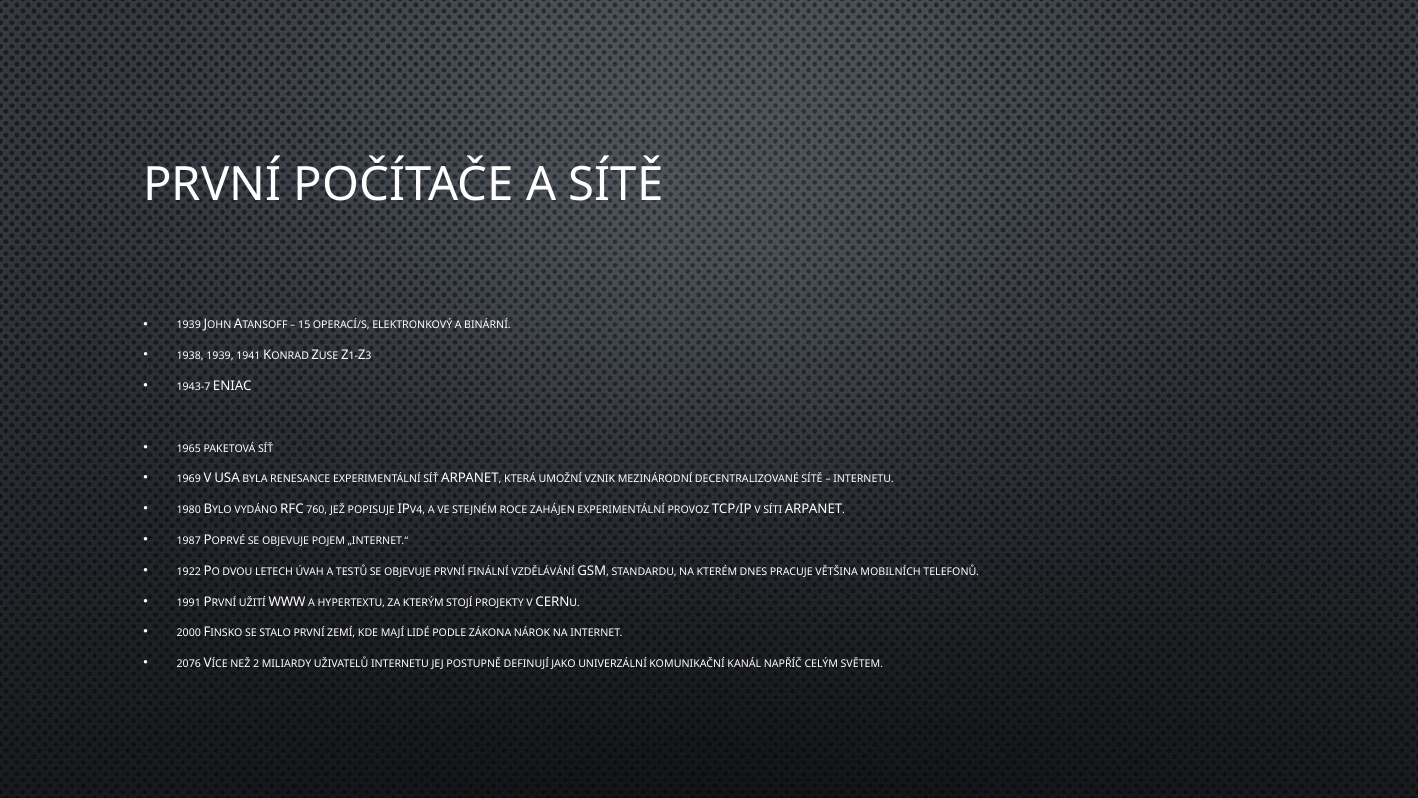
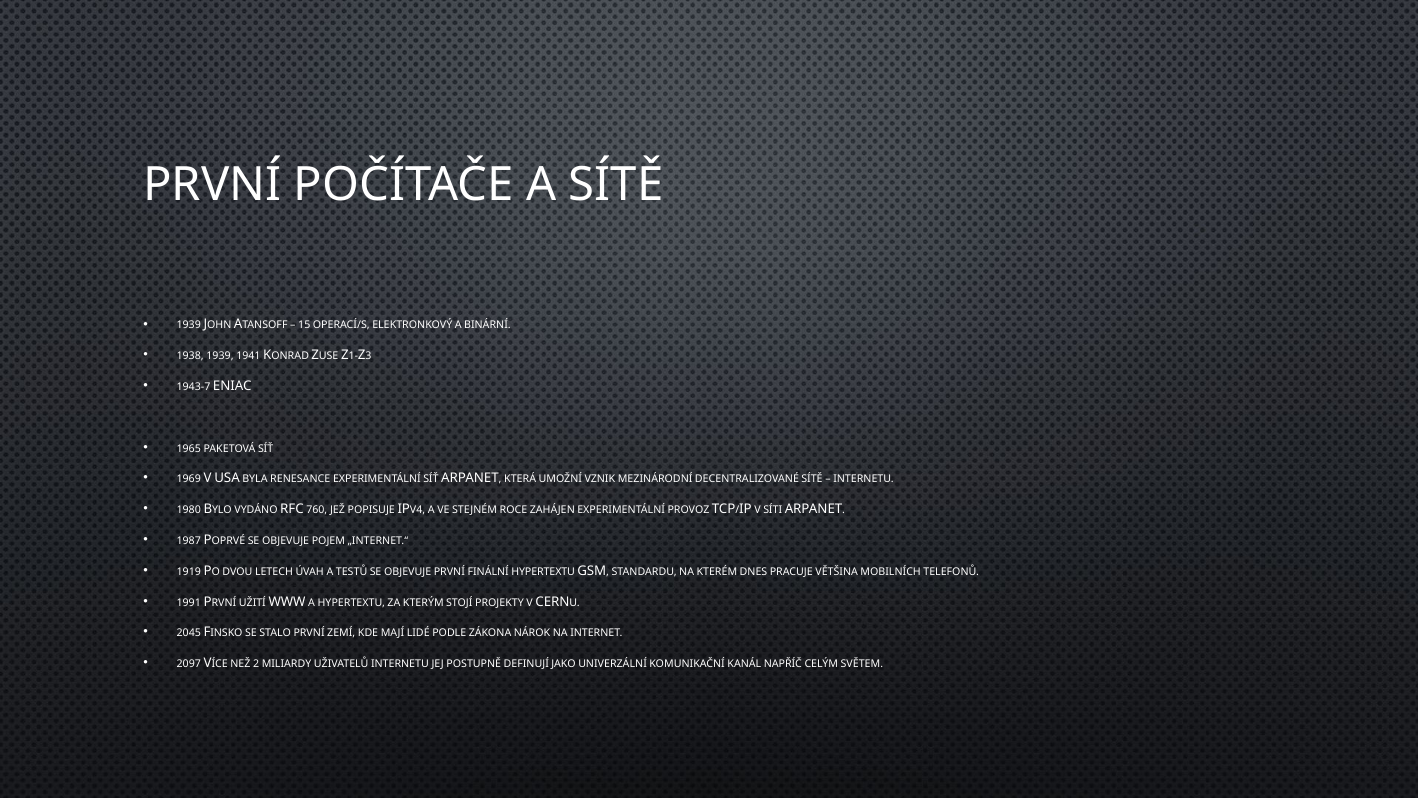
1922: 1922 -> 1919 (189, 571)
FINÁLNÍ VZDĚLÁVÁNÍ: VZDĚLÁVÁNÍ -> HYPERTEXTU (543, 571)
2000: 2000 -> 2045 (189, 633)
2076: 2076 -> 2097 (189, 664)
